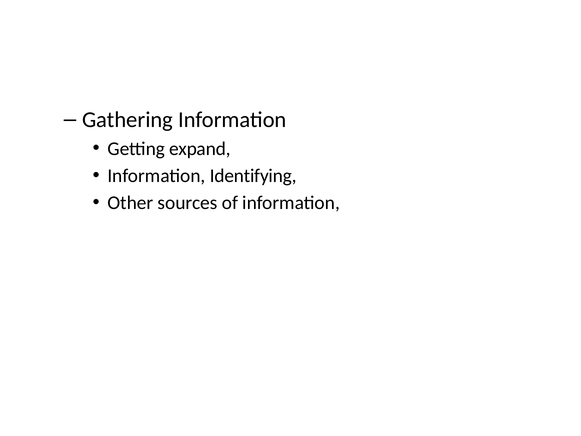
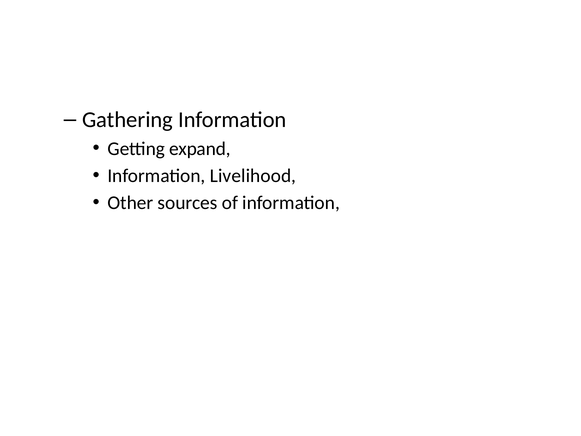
Identifying: Identifying -> Livelihood (253, 176)
